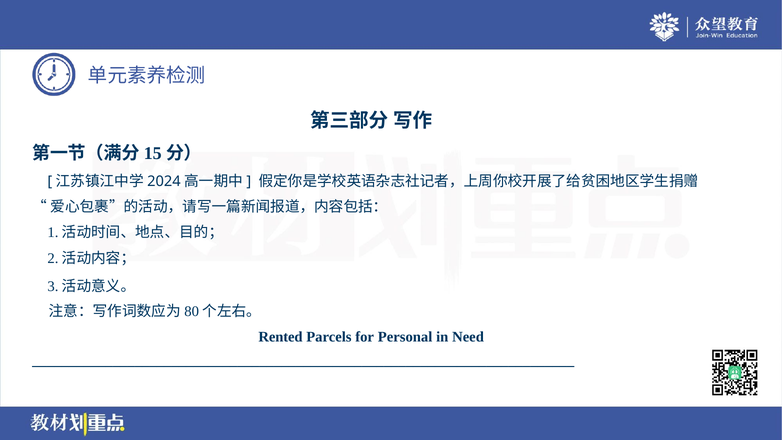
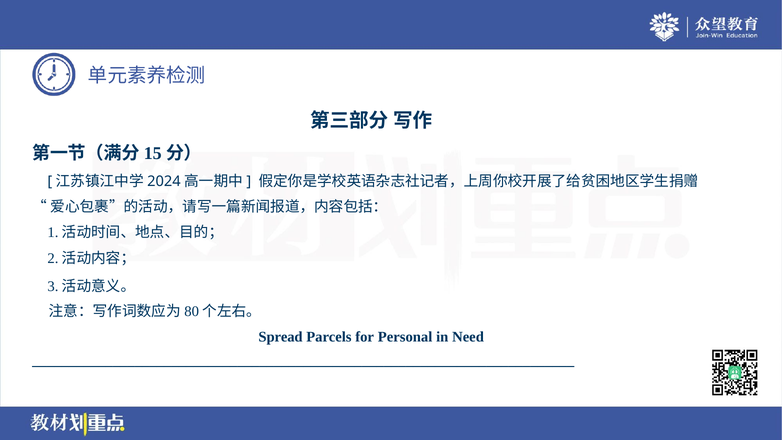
Rented: Rented -> Spread (281, 337)
